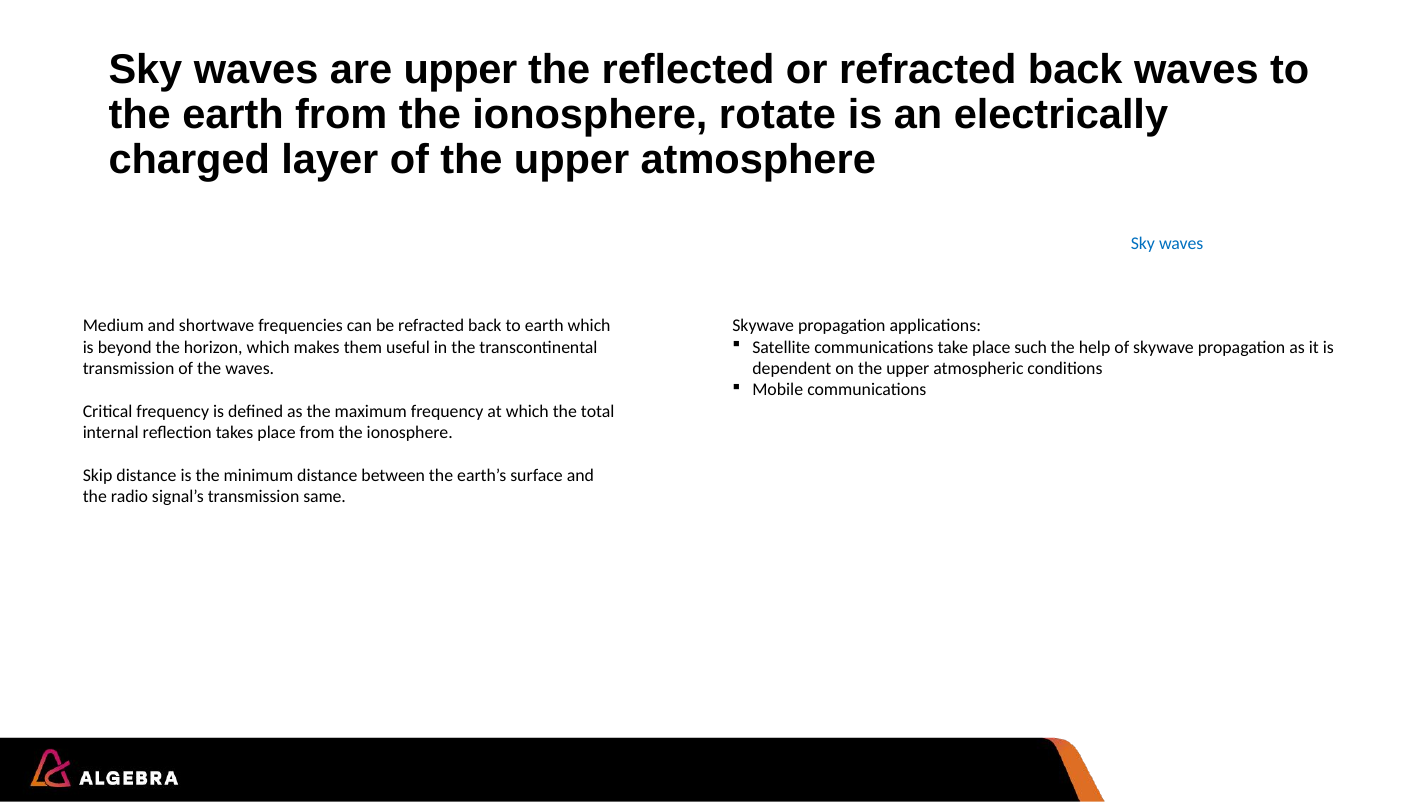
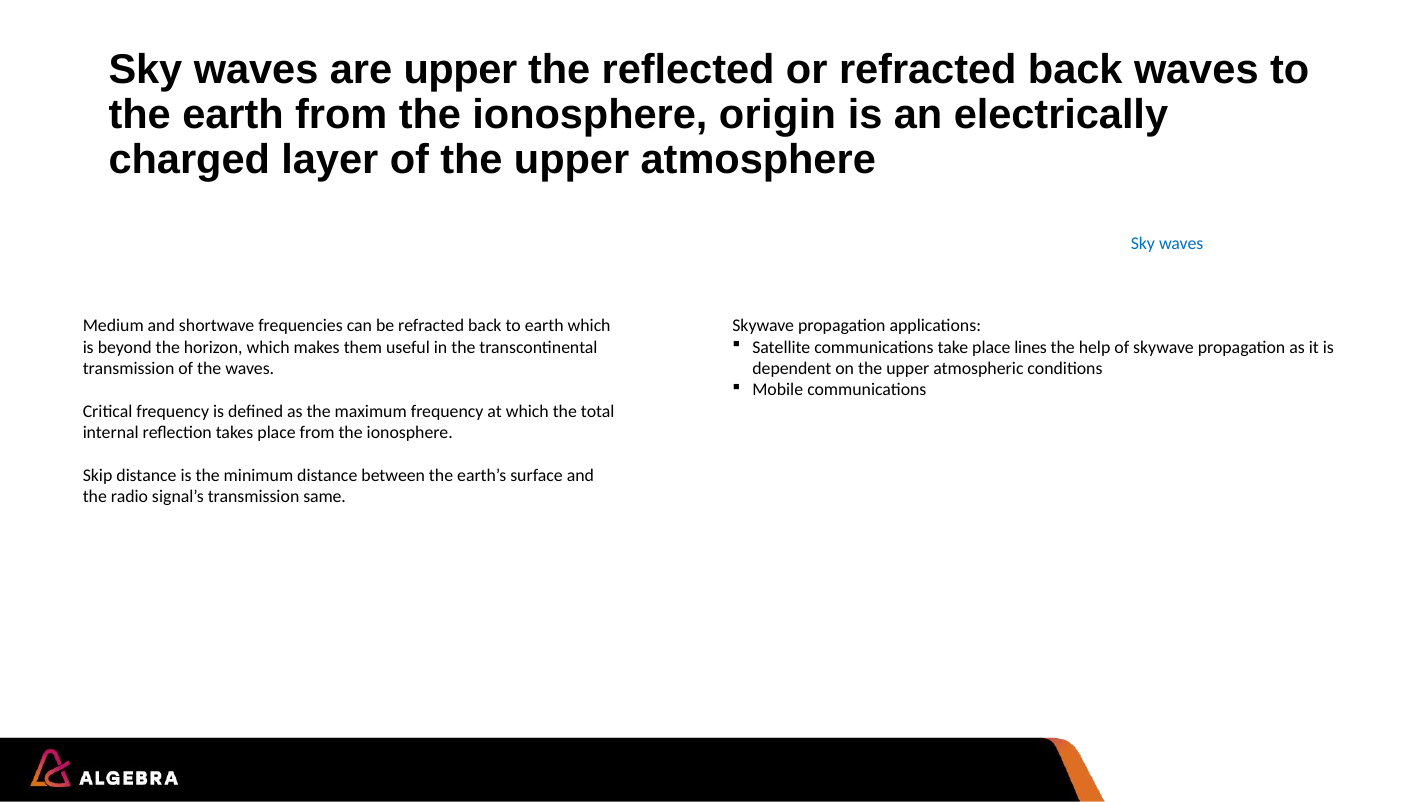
rotate: rotate -> origin (777, 115)
such: such -> lines (1031, 347)
